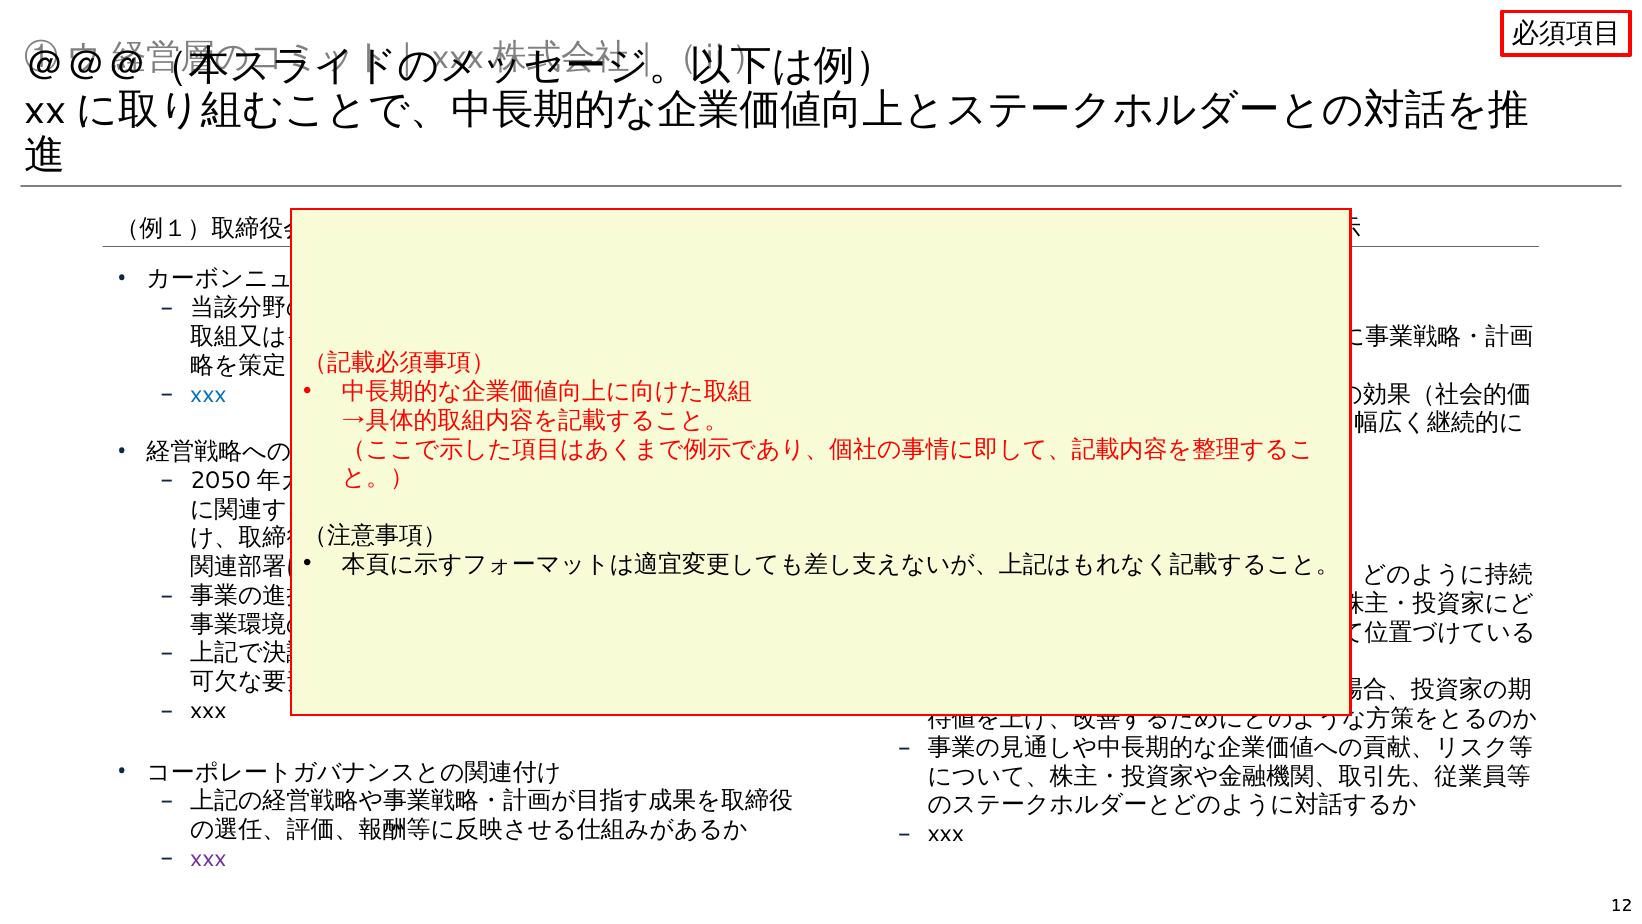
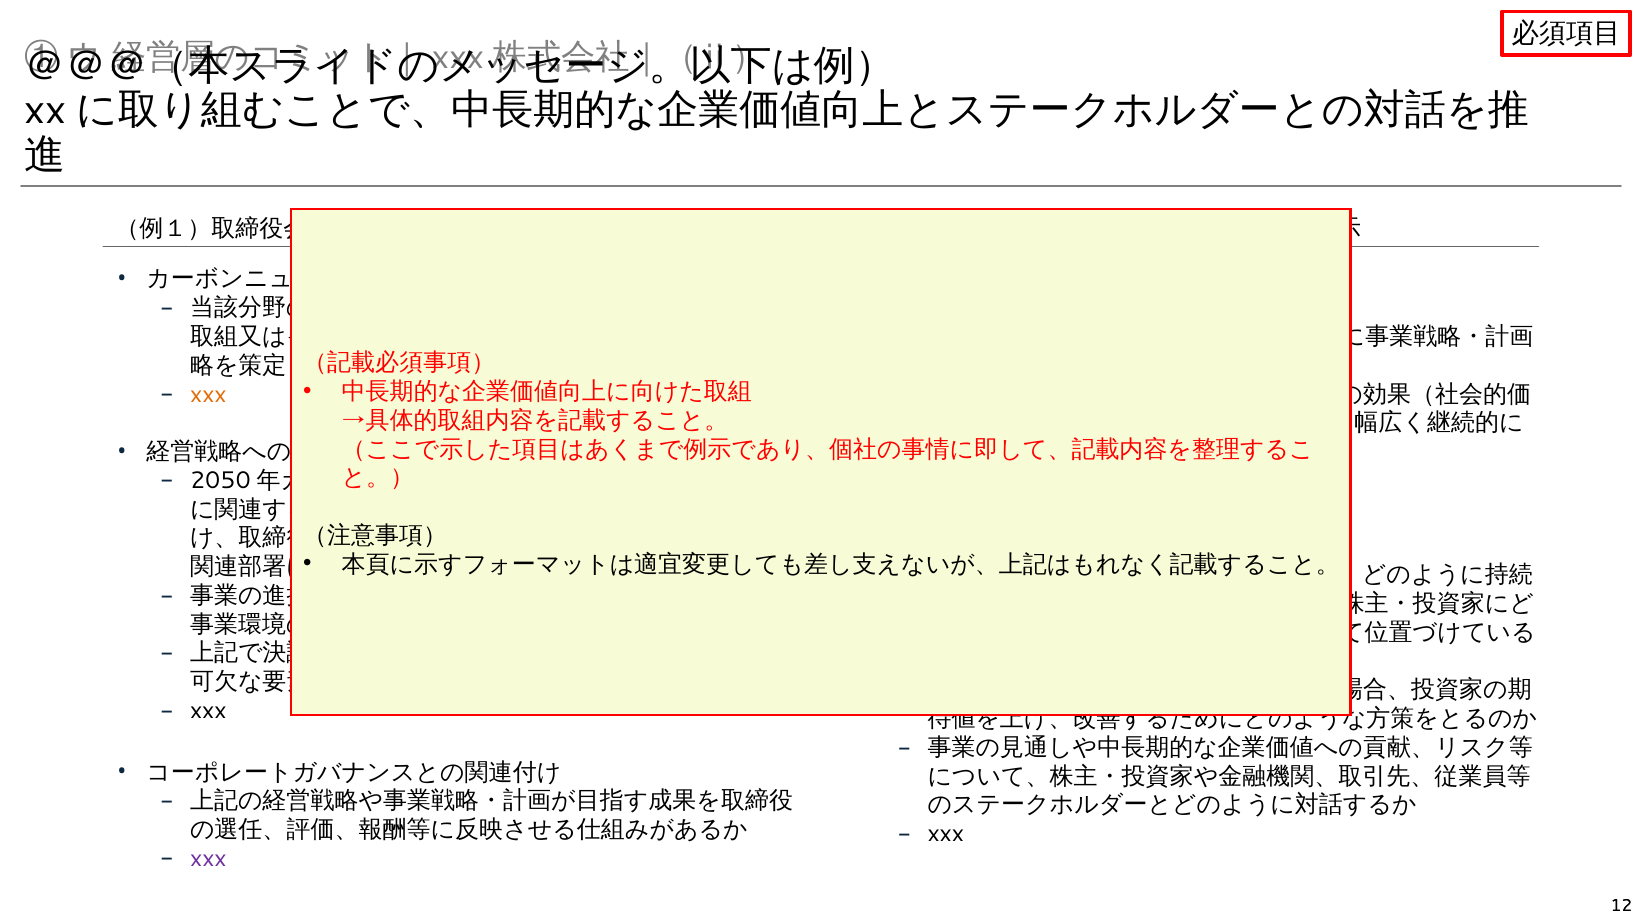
xxx colour: blue -> orange (208, 394)
